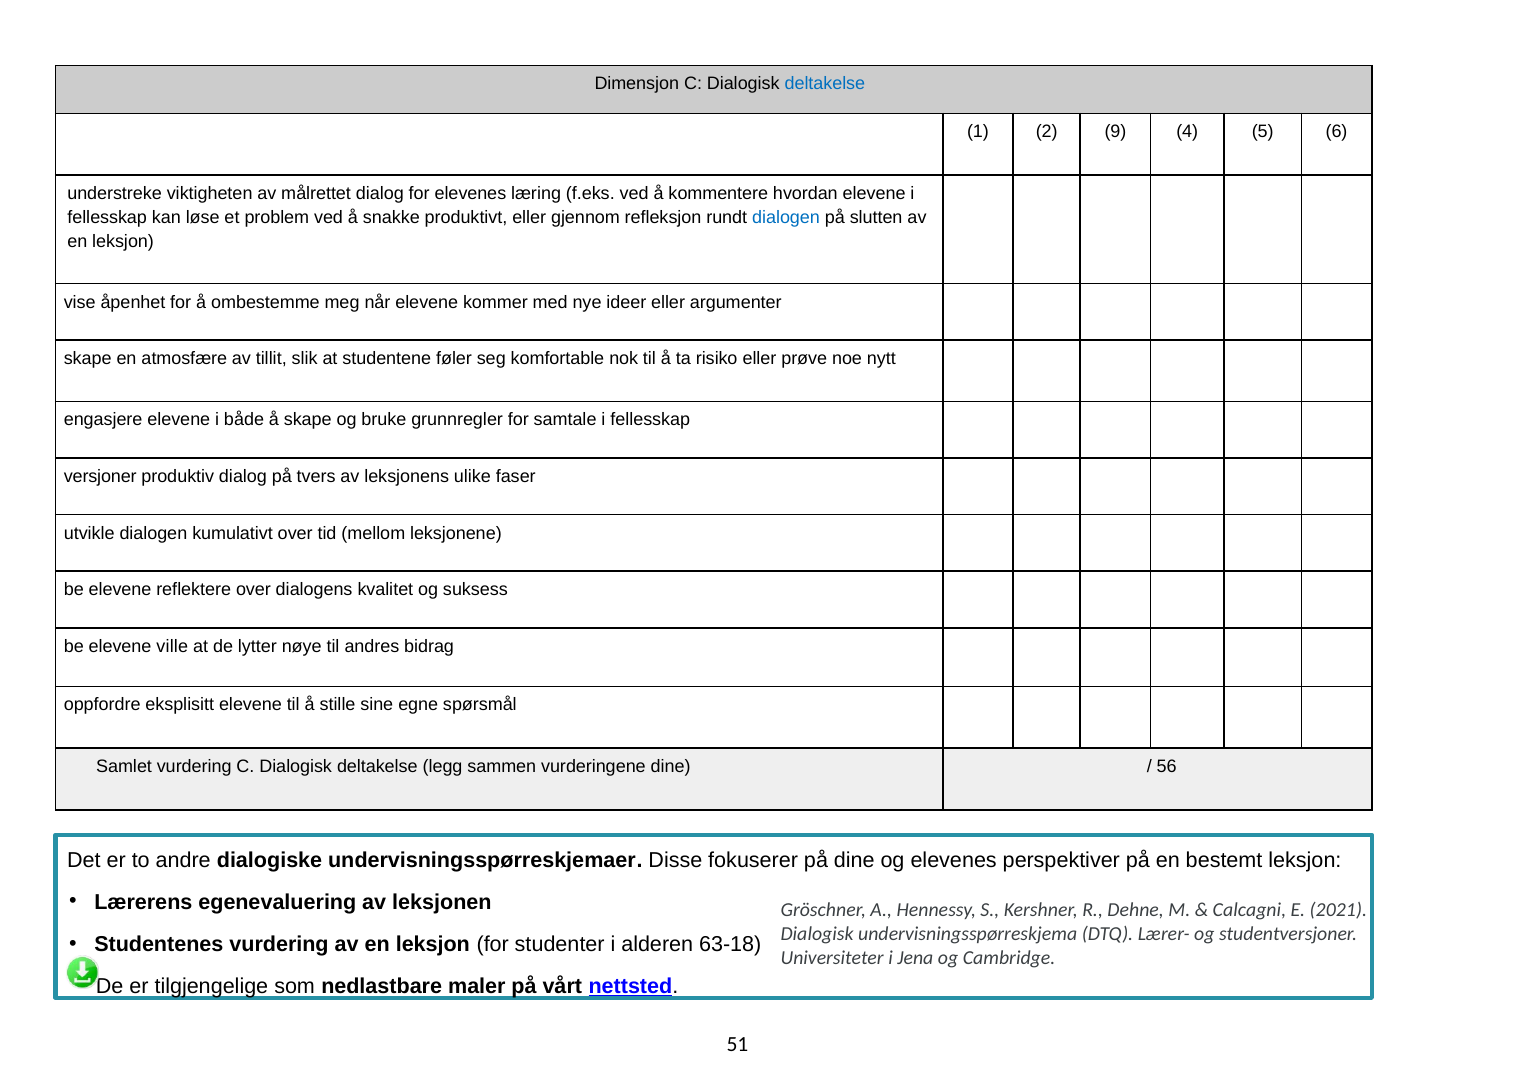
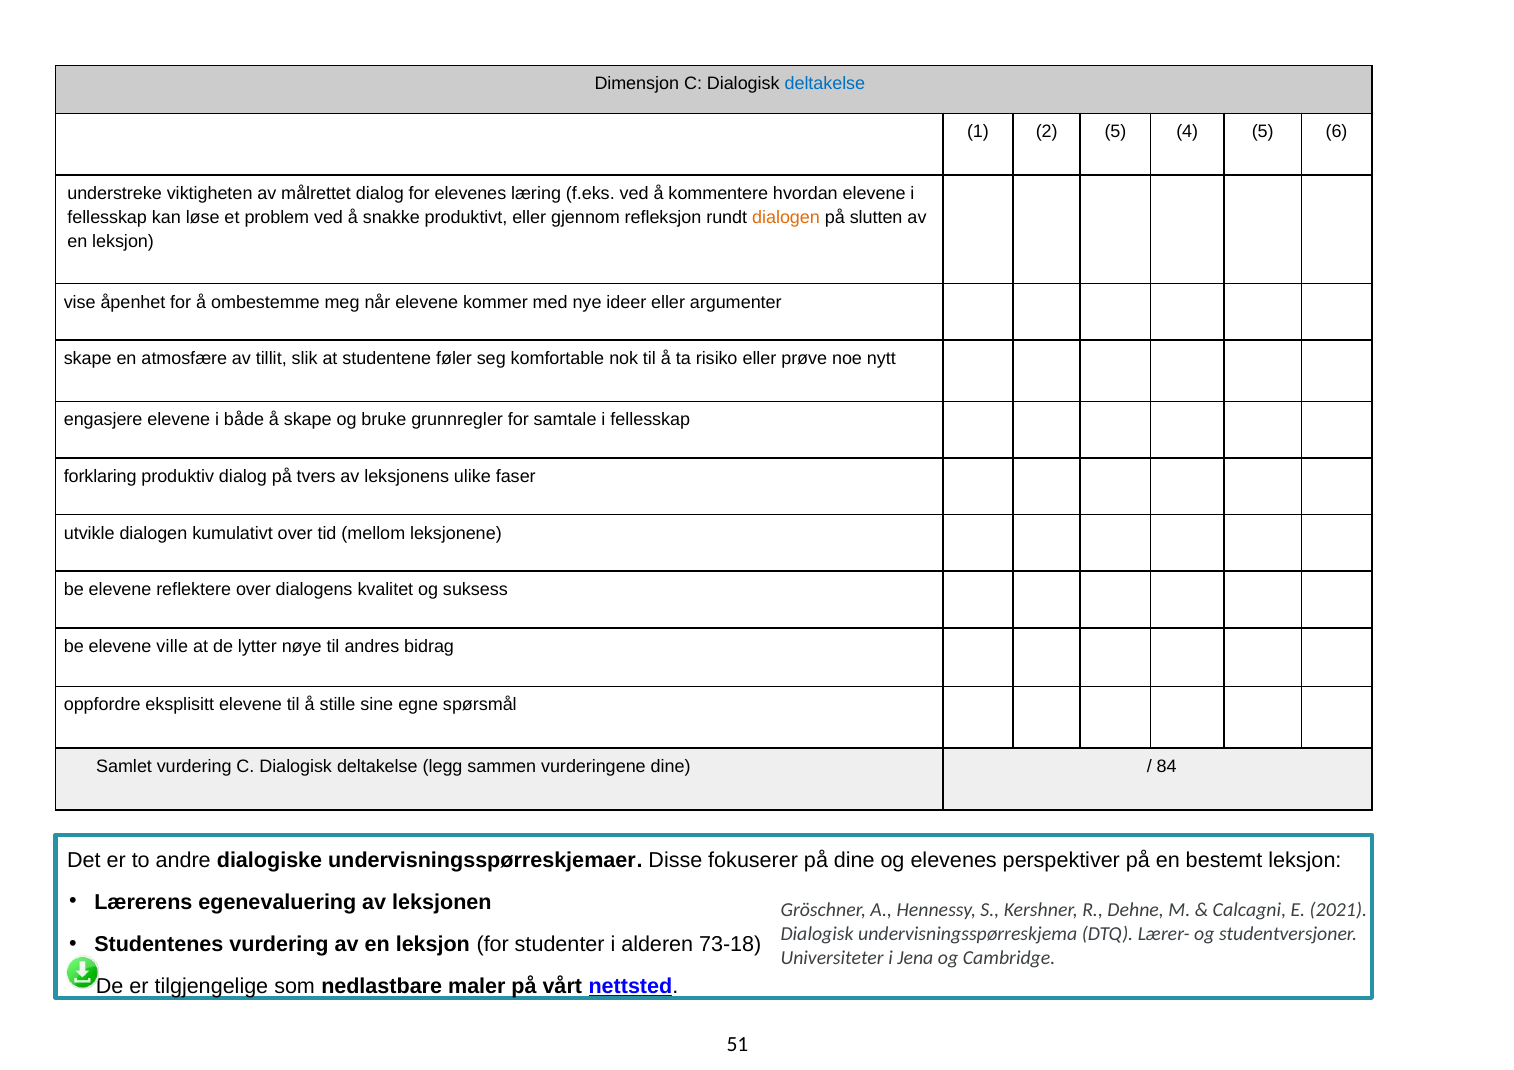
2 9: 9 -> 5 (1115, 132)
dialogen colour: blue -> orange (786, 217)
versjoner: versjoner -> forklaring (100, 477)
56: 56 -> 84 (1167, 767)
63-18: 63-18 -> 73-18 (730, 945)
